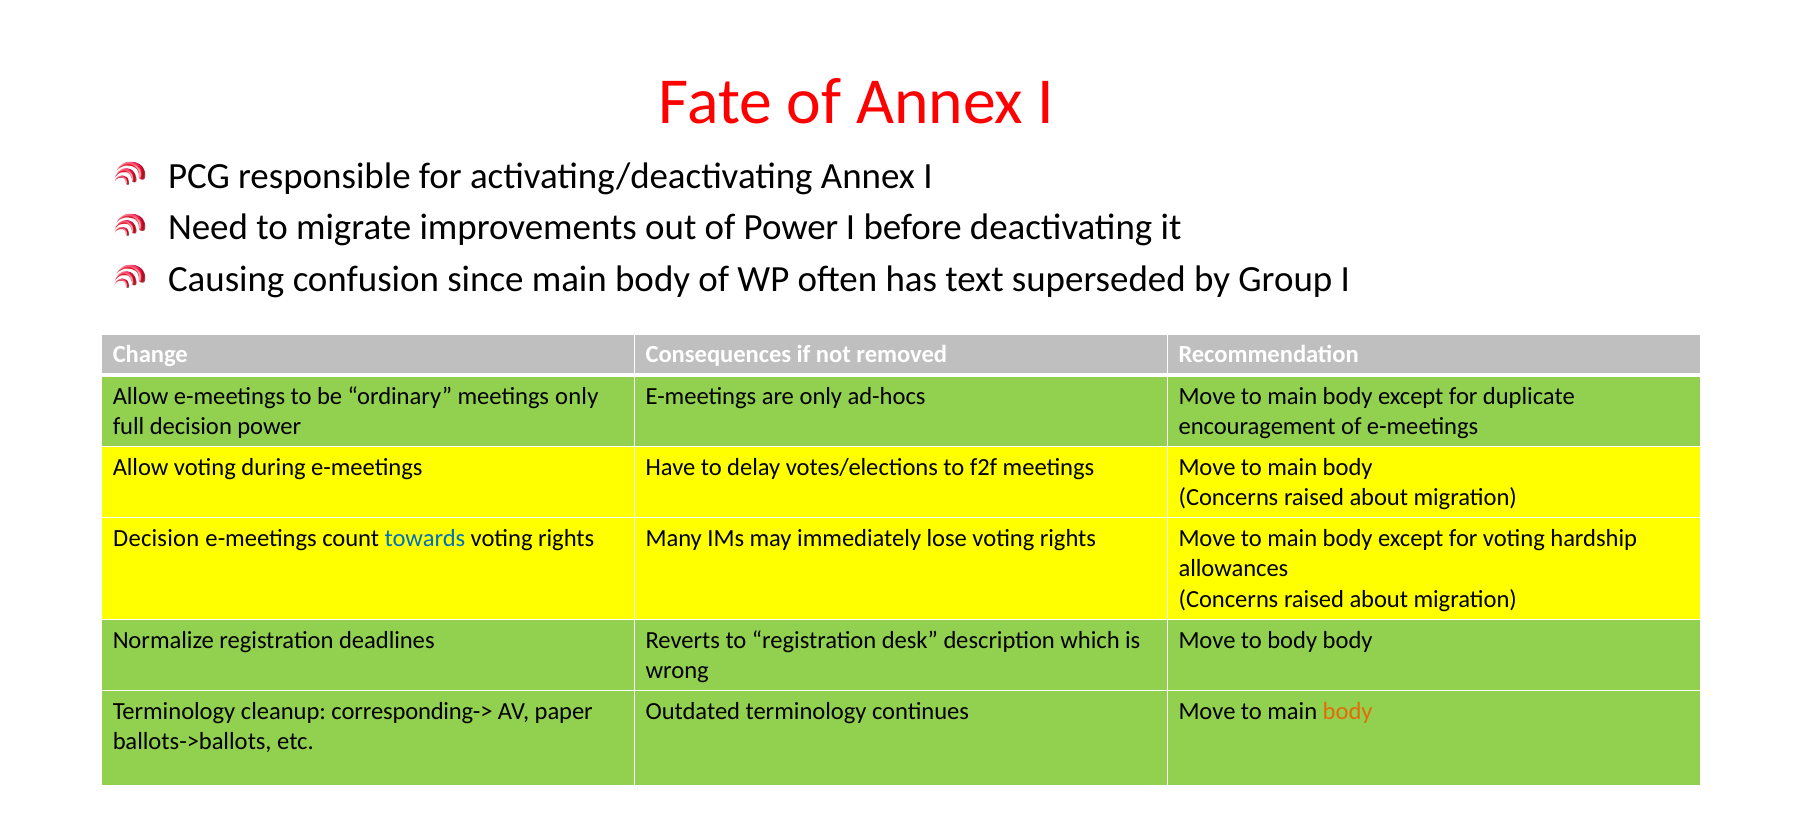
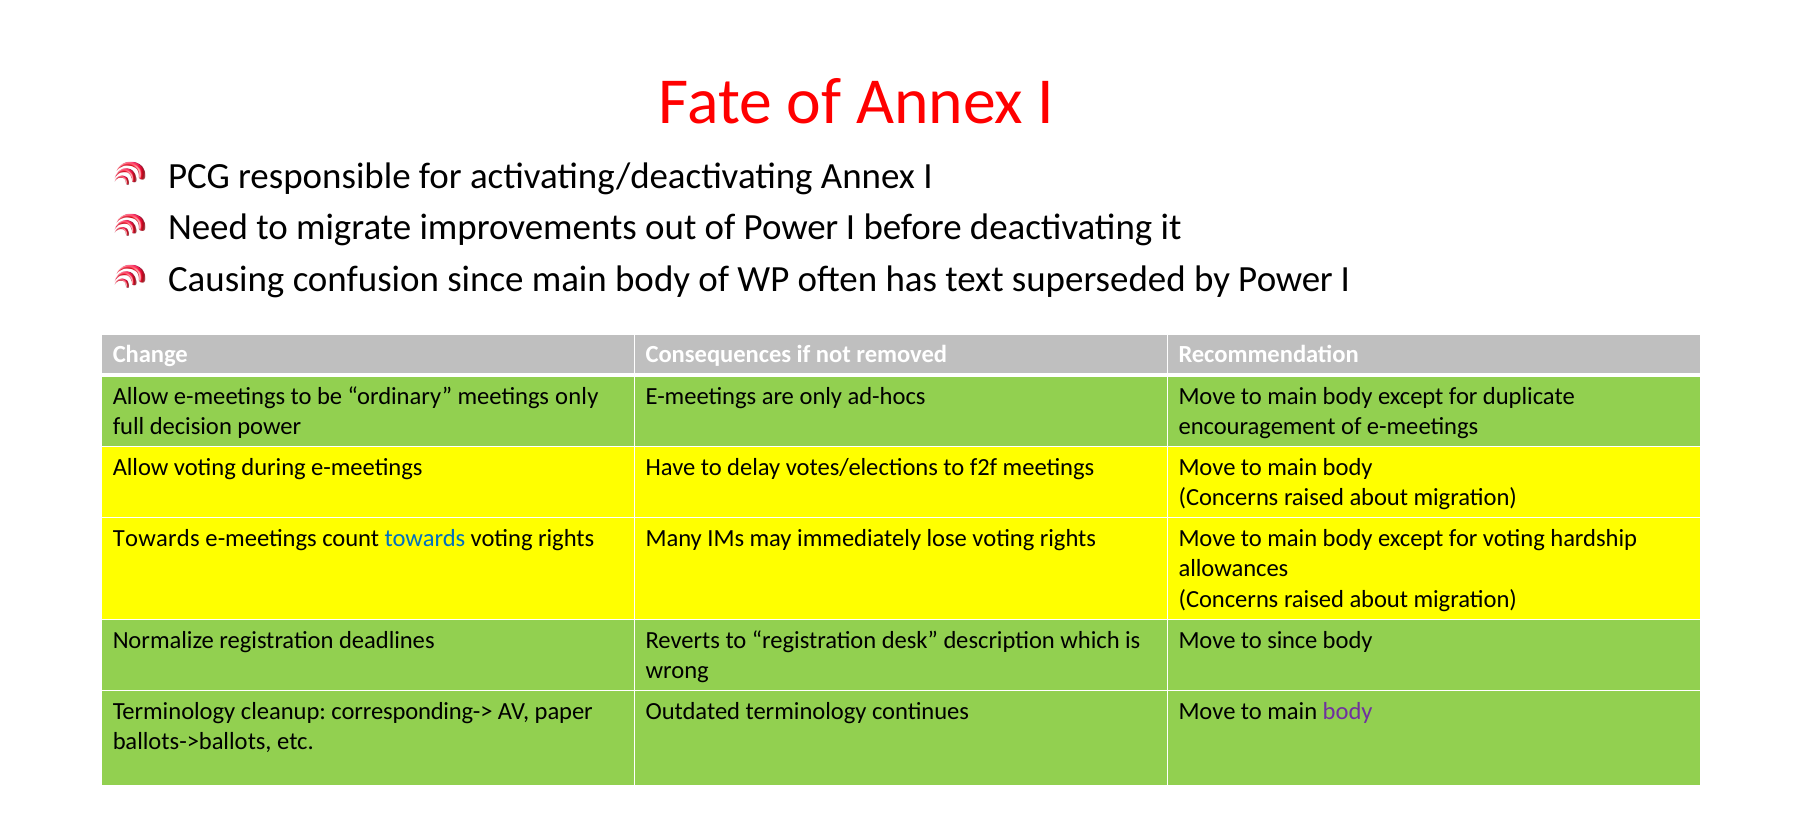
by Group: Group -> Power (1285, 279)
Decision: Decision -> Towards (156, 538)
to body: body -> since (1292, 640)
body colour: orange -> purple (1348, 711)
